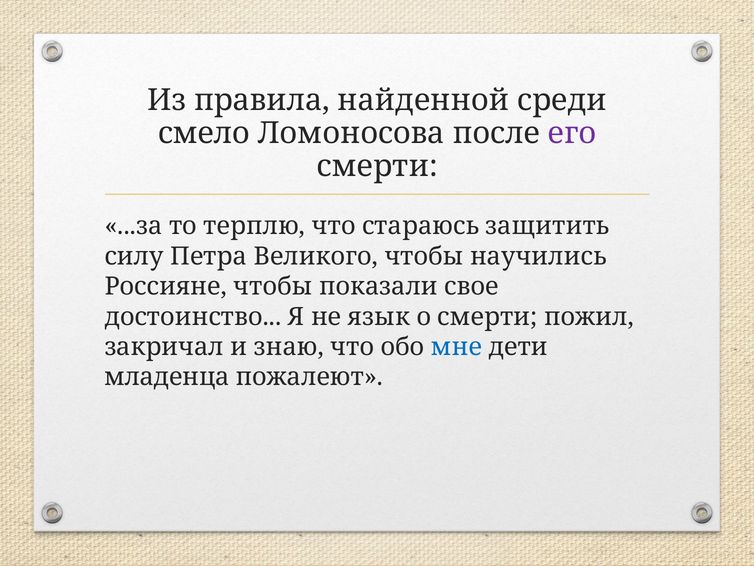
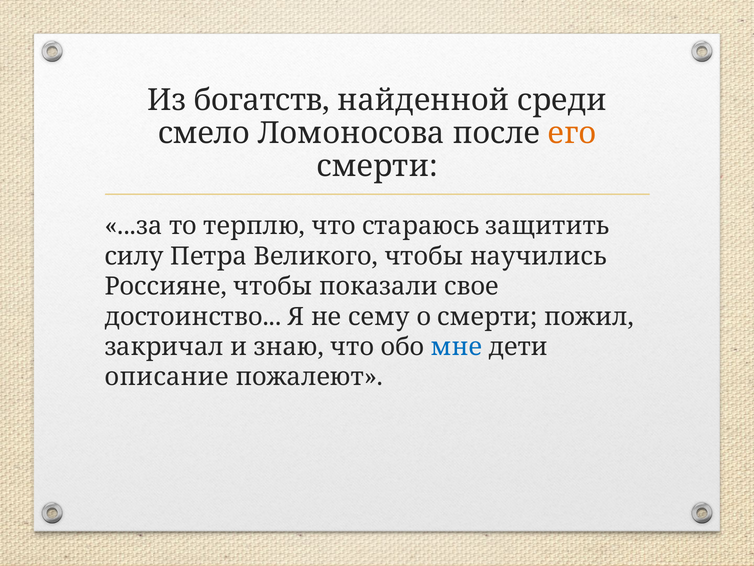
правила: правила -> богатств (262, 100)
его colour: purple -> orange (572, 133)
язык: язык -> сему (379, 316)
младенца: младенца -> описание (167, 377)
